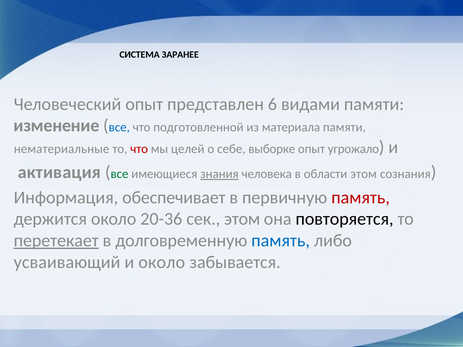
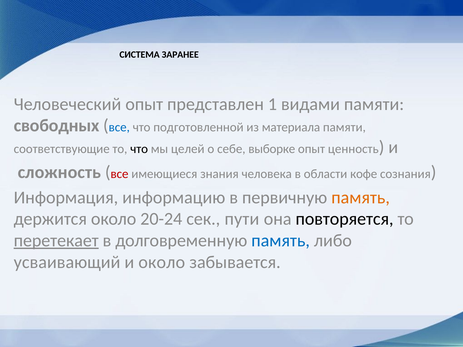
6: 6 -> 1 (272, 104)
изменение: изменение -> свободных (57, 126)
нематериальные: нематериальные -> соответствующие (62, 149)
что colour: red -> black (139, 149)
угрожало: угрожало -> ценность (353, 149)
активация: активация -> сложность (59, 172)
все colour: green -> red (119, 174)
знания underline: present -> none (219, 174)
области этом: этом -> кофе (364, 174)
обеспечивает: обеспечивает -> информацию (174, 198)
память colour: red -> orange (361, 198)
20-36: 20-36 -> 20-24 (161, 219)
сек этом: этом -> пути (242, 219)
